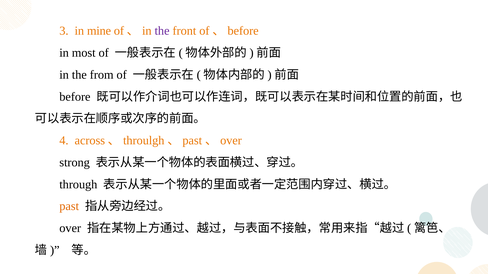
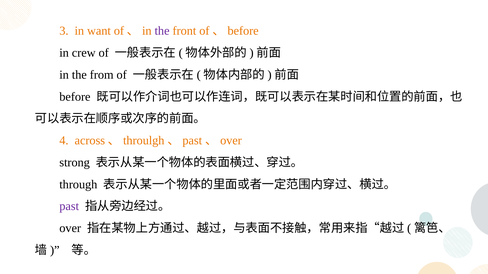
mine: mine -> want (99, 31)
most: most -> crew (84, 53)
past colour: orange -> purple (69, 207)
